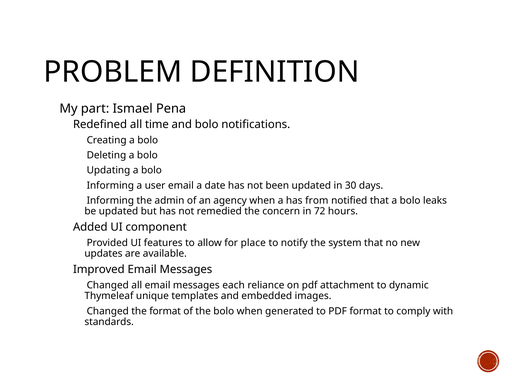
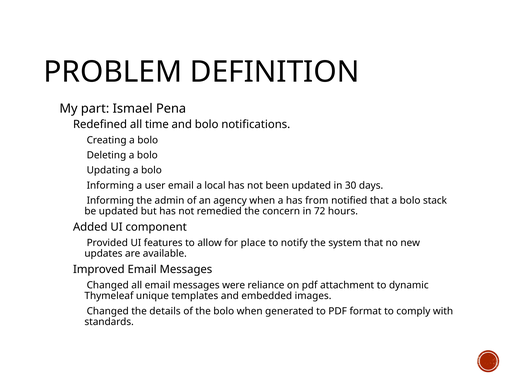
date: date -> local (215, 185)
leaks: leaks -> stack (435, 200)
each: each -> were (234, 285)
the format: format -> details (165, 311)
